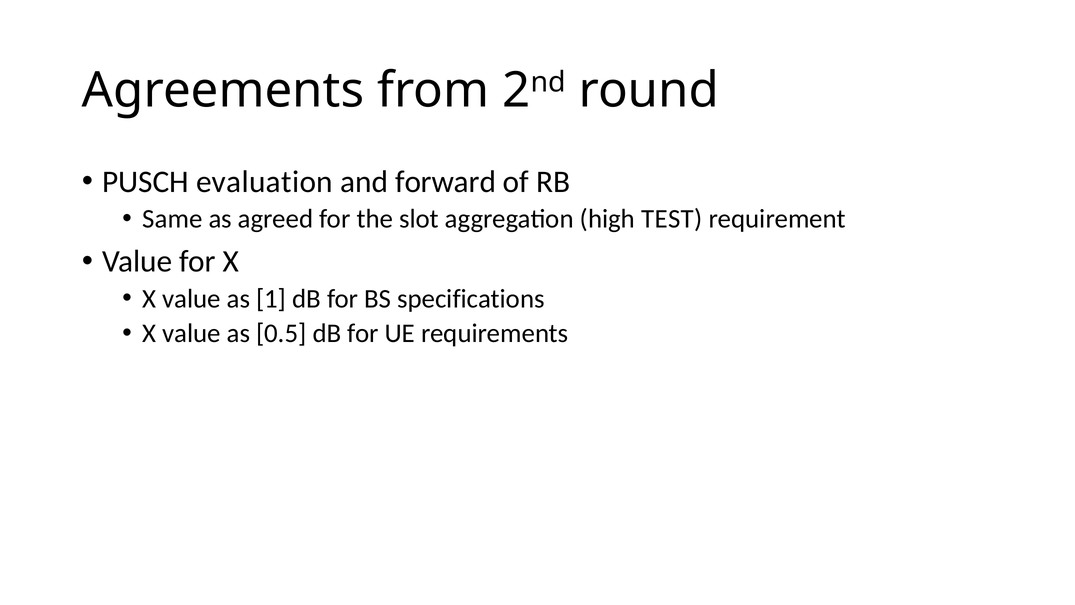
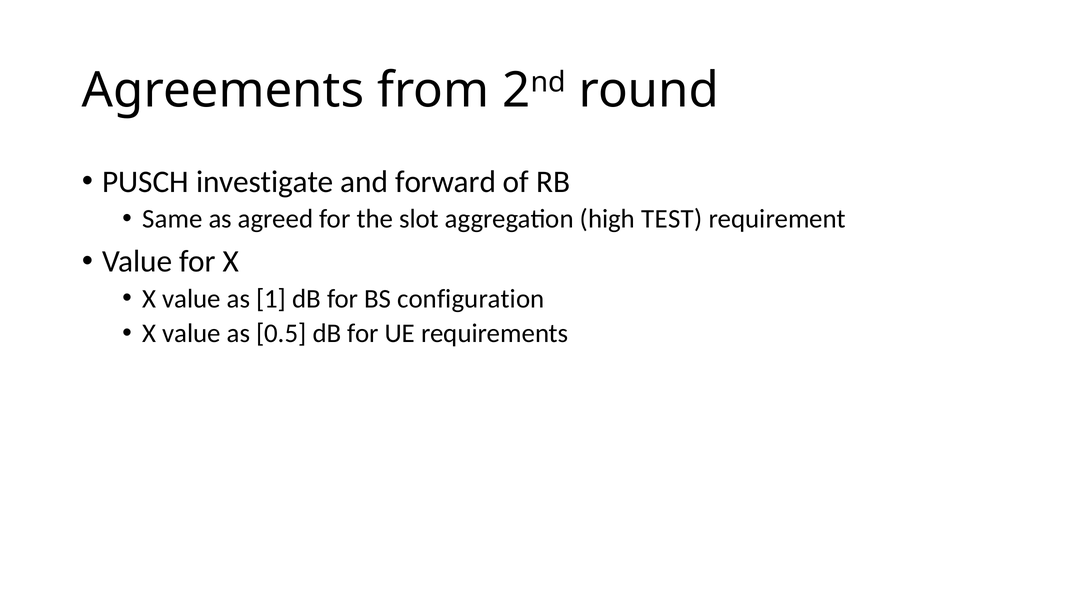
evaluation: evaluation -> investigate (265, 182)
specifications: specifications -> configuration (471, 298)
